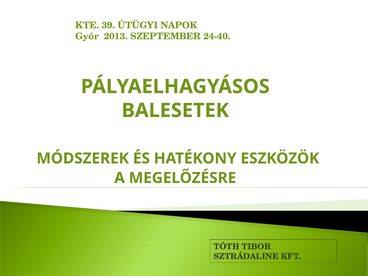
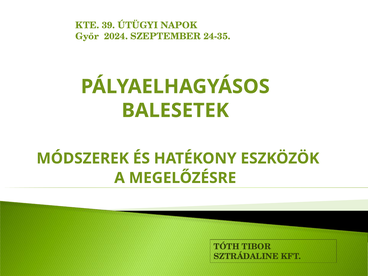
2013: 2013 -> 2024 (116, 36)
24-40: 24-40 -> 24-35 (217, 36)
